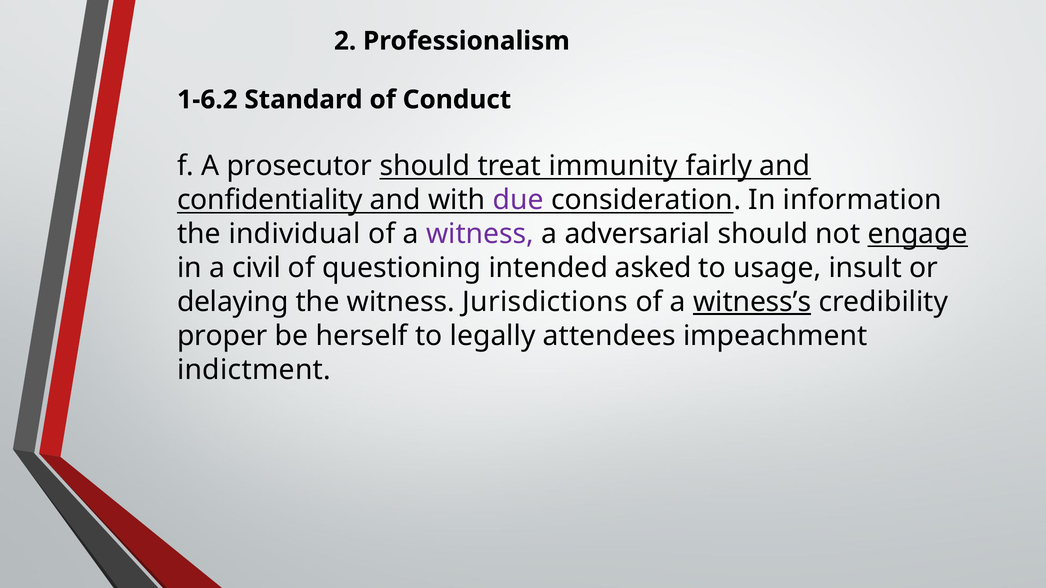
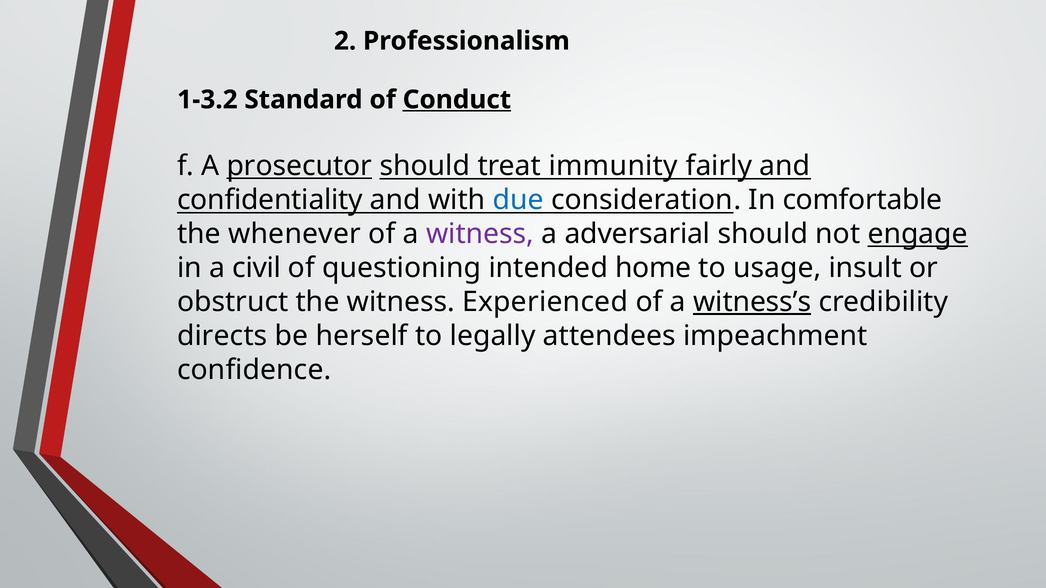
1-6.2: 1-6.2 -> 1-3.2 (207, 100)
Conduct underline: none -> present (457, 100)
prosecutor underline: none -> present (299, 166)
due colour: purple -> blue (518, 200)
information: information -> comfortable (862, 200)
individual: individual -> whenever (295, 234)
asked: asked -> home (653, 268)
delaying: delaying -> obstruct (233, 302)
Jurisdictions: Jurisdictions -> Experienced (545, 302)
proper: proper -> directs (222, 336)
indictment: indictment -> confidence (254, 370)
